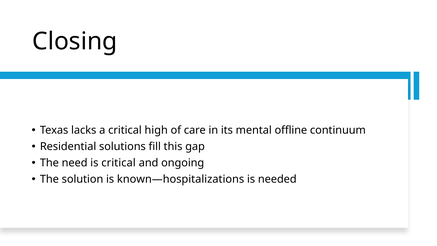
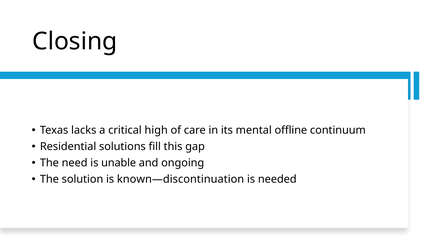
is critical: critical -> unable (119, 163)
known—hospitalizations: known—hospitalizations -> known—discontinuation (181, 179)
